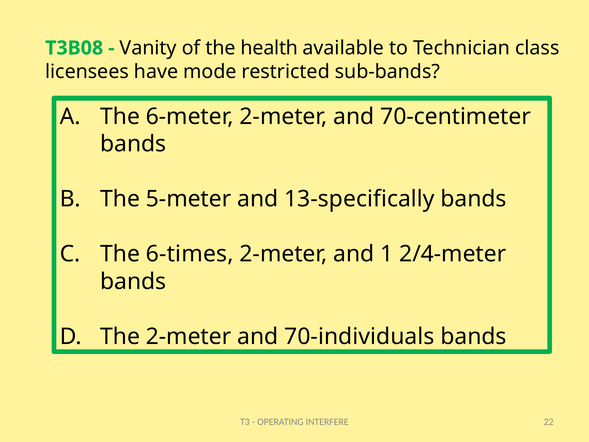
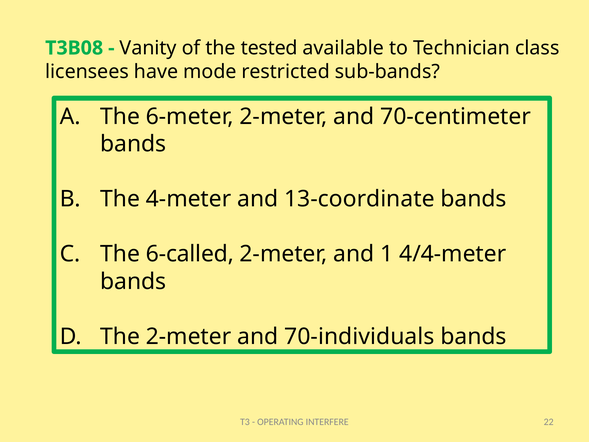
health: health -> tested (269, 48)
5-meter: 5-meter -> 4-meter (189, 199)
13-specifically: 13-specifically -> 13-coordinate (359, 199)
6-times: 6-times -> 6-called (190, 254)
2/4-meter: 2/4-meter -> 4/4-meter (453, 254)
